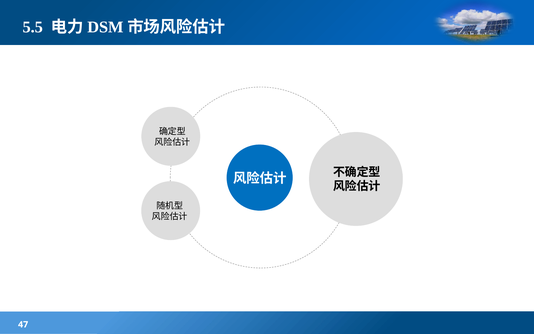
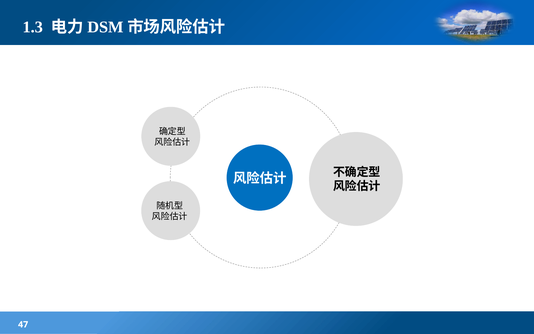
5.5: 5.5 -> 1.3 (33, 27)
